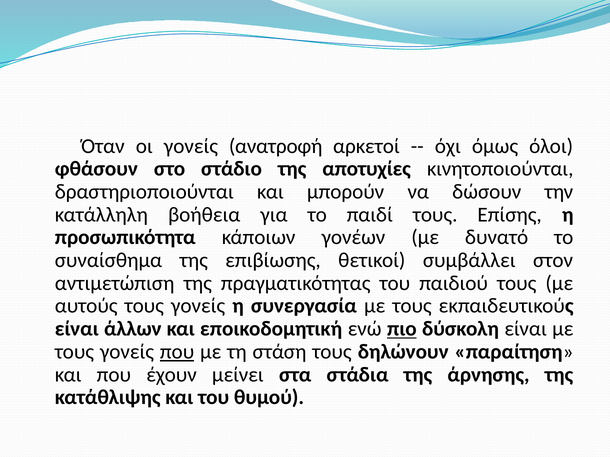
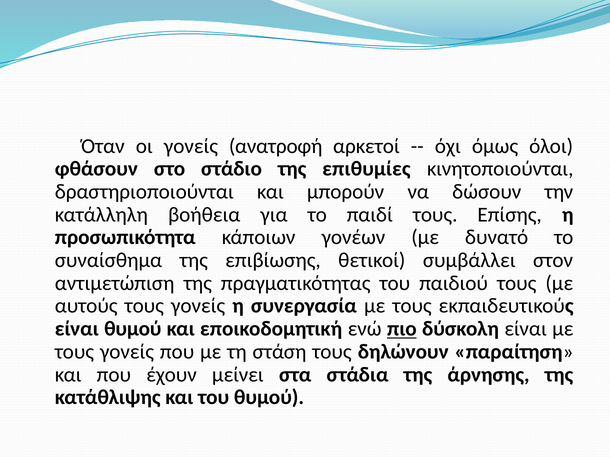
αποτυχίες: αποτυχίες -> επιθυμίες (366, 169)
είναι άλλων: άλλων -> θυμού (133, 329)
που underline: present -> none (177, 352)
